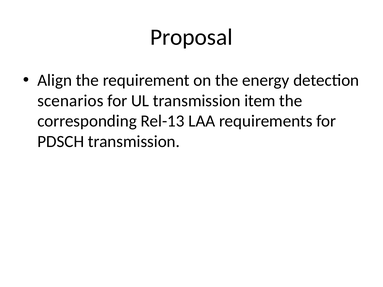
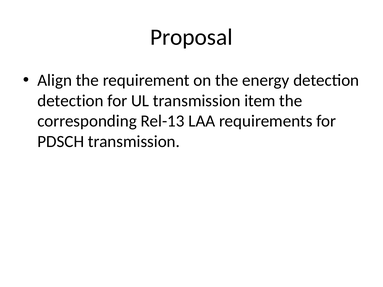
scenarios: scenarios -> detection (70, 101)
